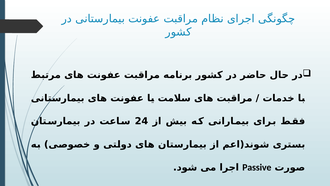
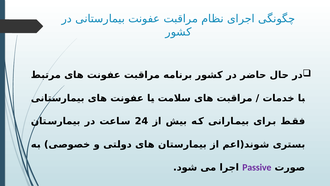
Passive colour: black -> purple (257, 167)
